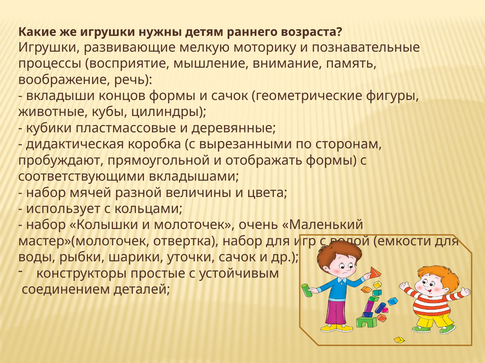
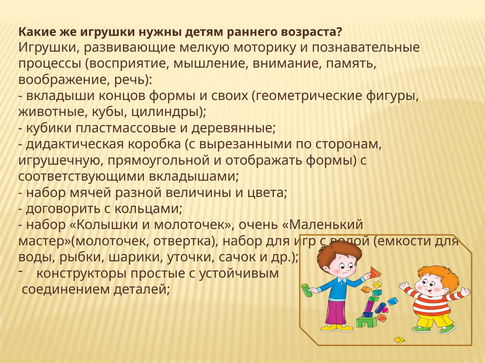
и сачок: сачок -> своих (230, 96)
пробуждают: пробуждают -> игрушечную (61, 161)
использует: использует -> договорить (63, 209)
